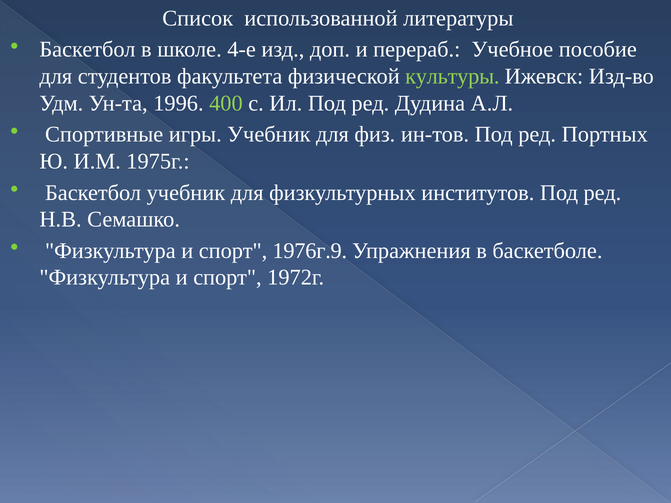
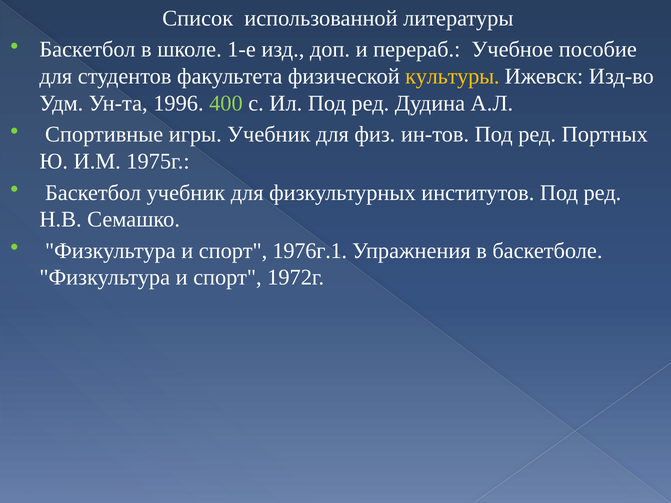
4-е: 4-е -> 1-е (242, 50)
культуры colour: light green -> yellow (452, 76)
1976г.9: 1976г.9 -> 1976г.1 (310, 251)
